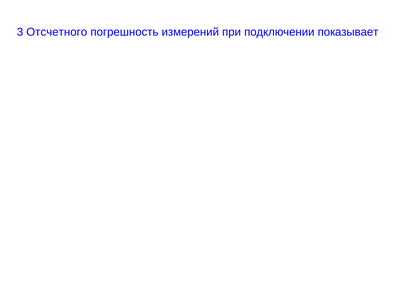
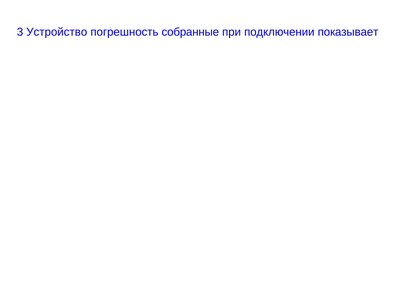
Отсчетного: Отсчетного -> Устройство (57, 32)
измерений: измерений -> собранные (190, 32)
